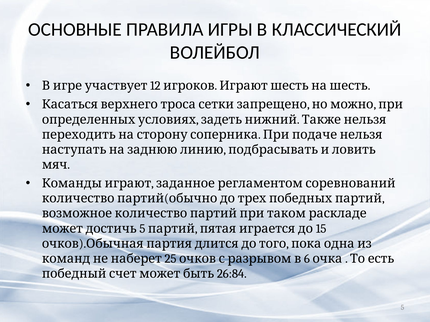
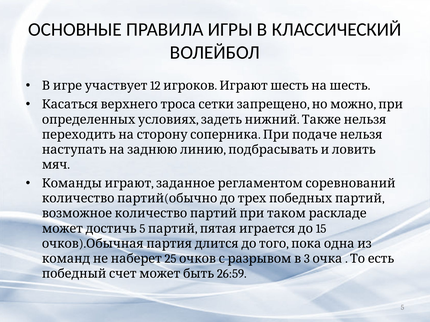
6: 6 -> 3 (307, 259)
26:84: 26:84 -> 26:59 (232, 274)
